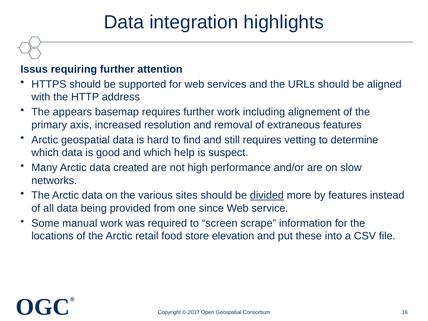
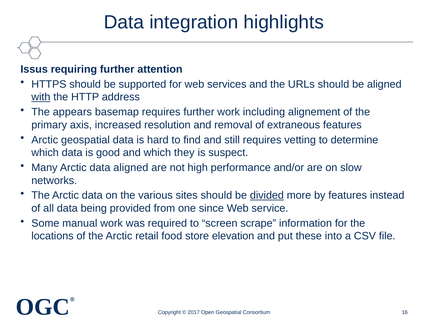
with underline: none -> present (41, 97)
help: help -> they (184, 153)
data created: created -> aligned (131, 168)
